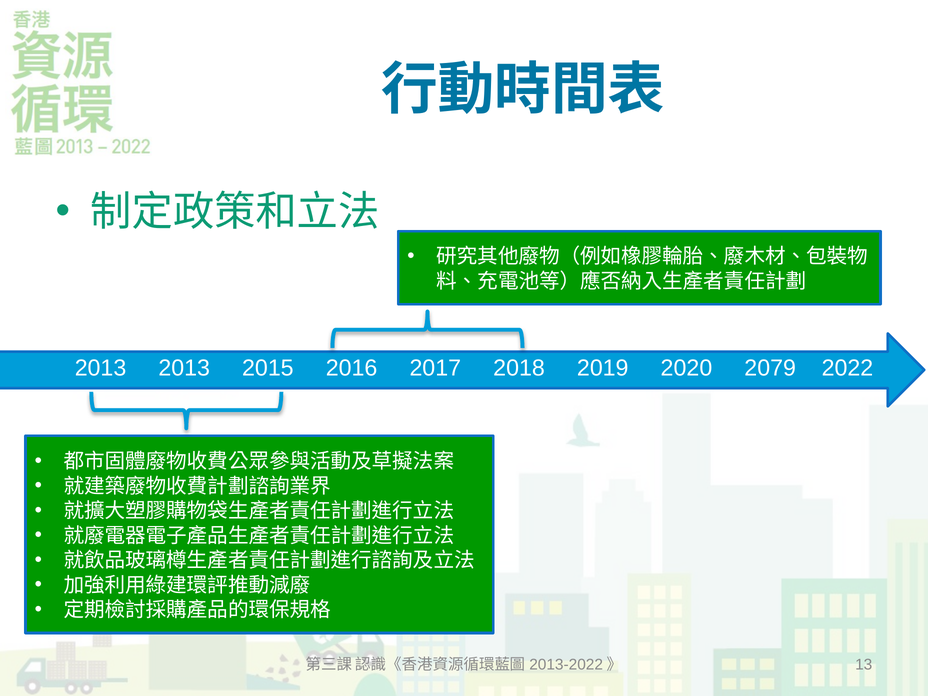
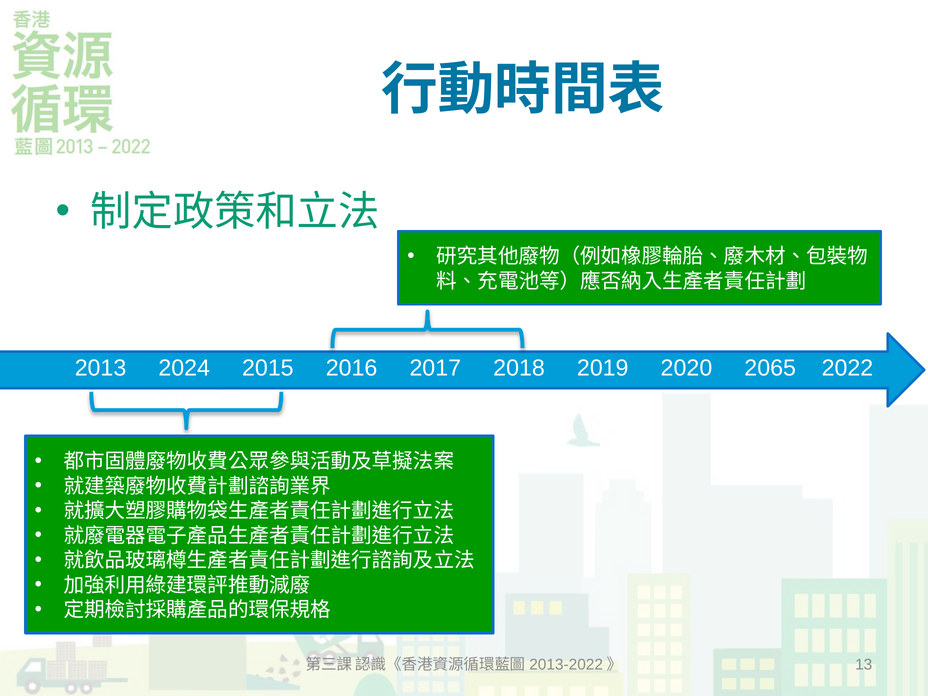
2013 2013: 2013 -> 2024 (184, 368)
2079: 2079 -> 2065 (770, 368)
